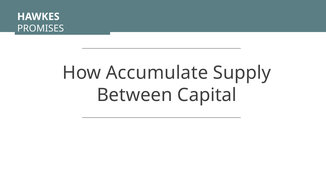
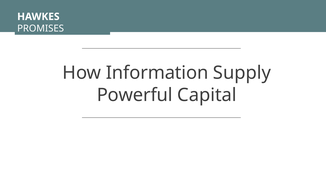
Accumulate: Accumulate -> Information (157, 73)
Between: Between -> Powerful (135, 95)
